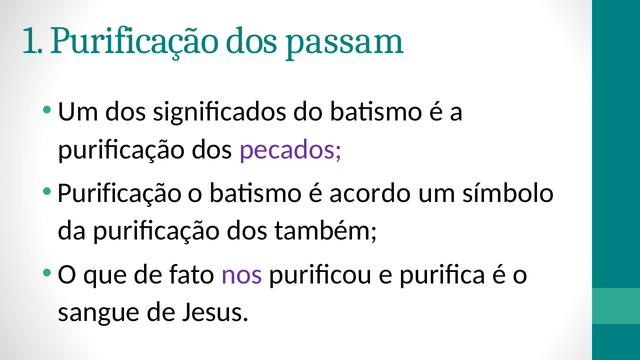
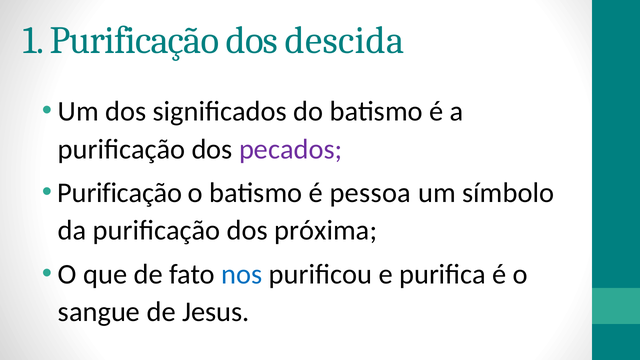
passam: passam -> descida (345, 41)
acordo: acordo -> pessoa (370, 193)
também: também -> próxima (326, 230)
nos colour: purple -> blue (242, 274)
